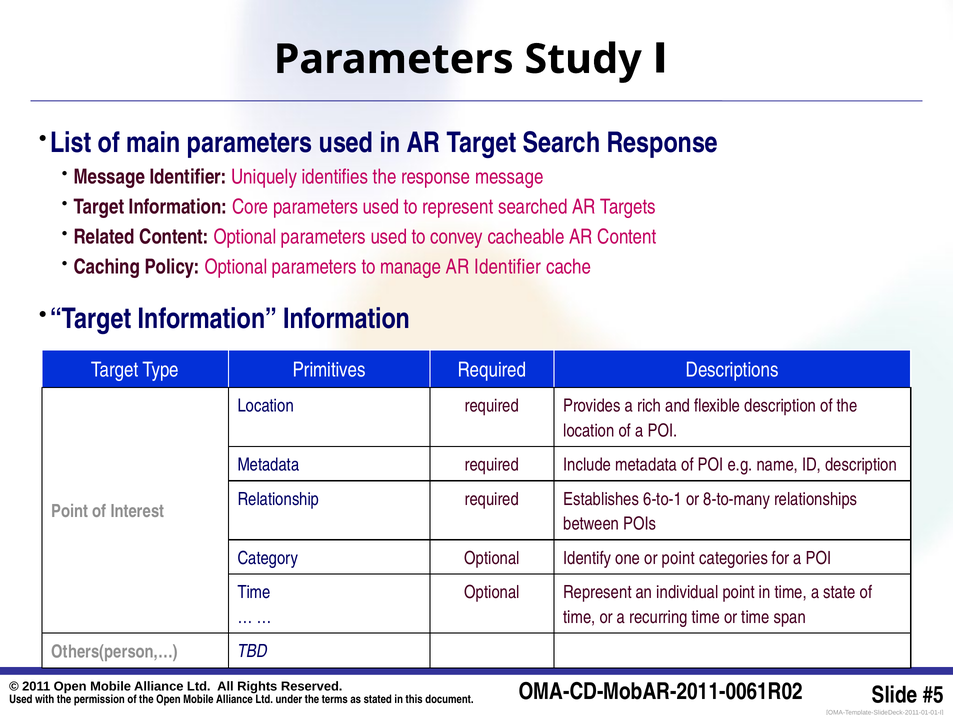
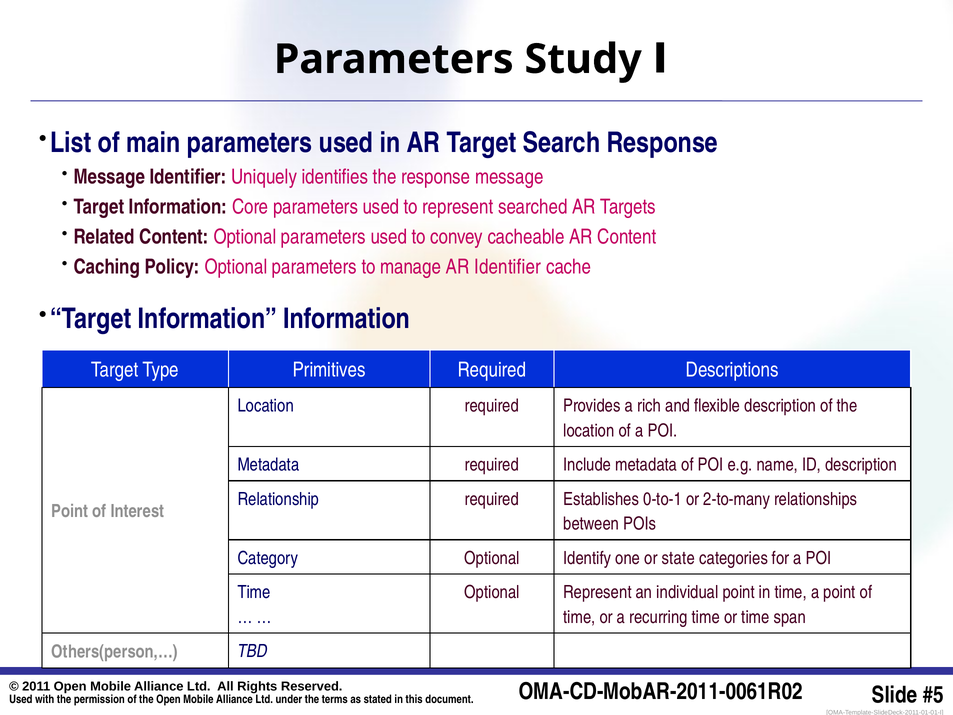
6-to-1: 6-to-1 -> 0-to-1 (663, 499)
8-to-many: 8-to-many -> 2-to-many (737, 499)
or point: point -> state (678, 558)
a state: state -> point (840, 592)
